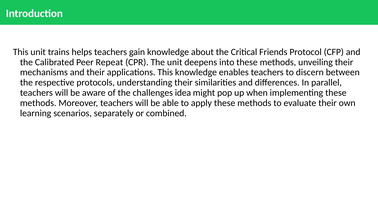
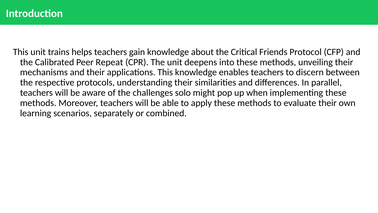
idea: idea -> solo (183, 93)
